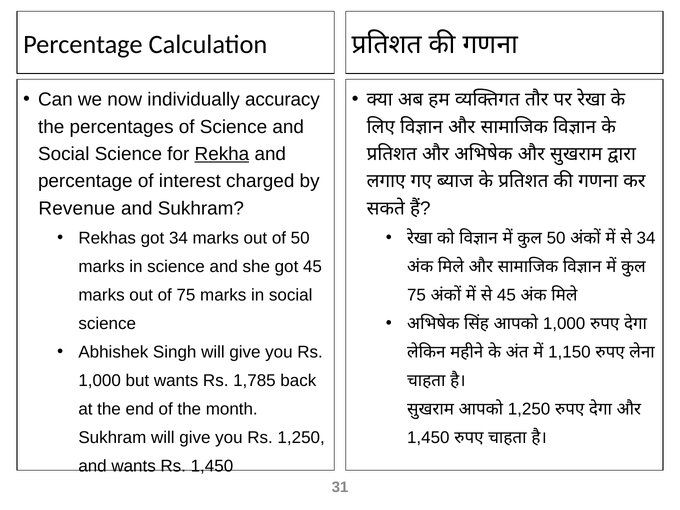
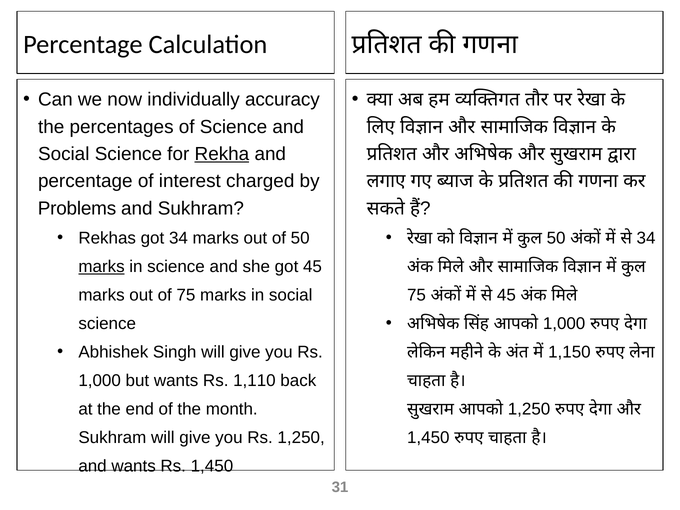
Revenue: Revenue -> Problems (77, 208)
marks underline: none -> present (102, 266)
1,785: 1,785 -> 1,110 (254, 381)
